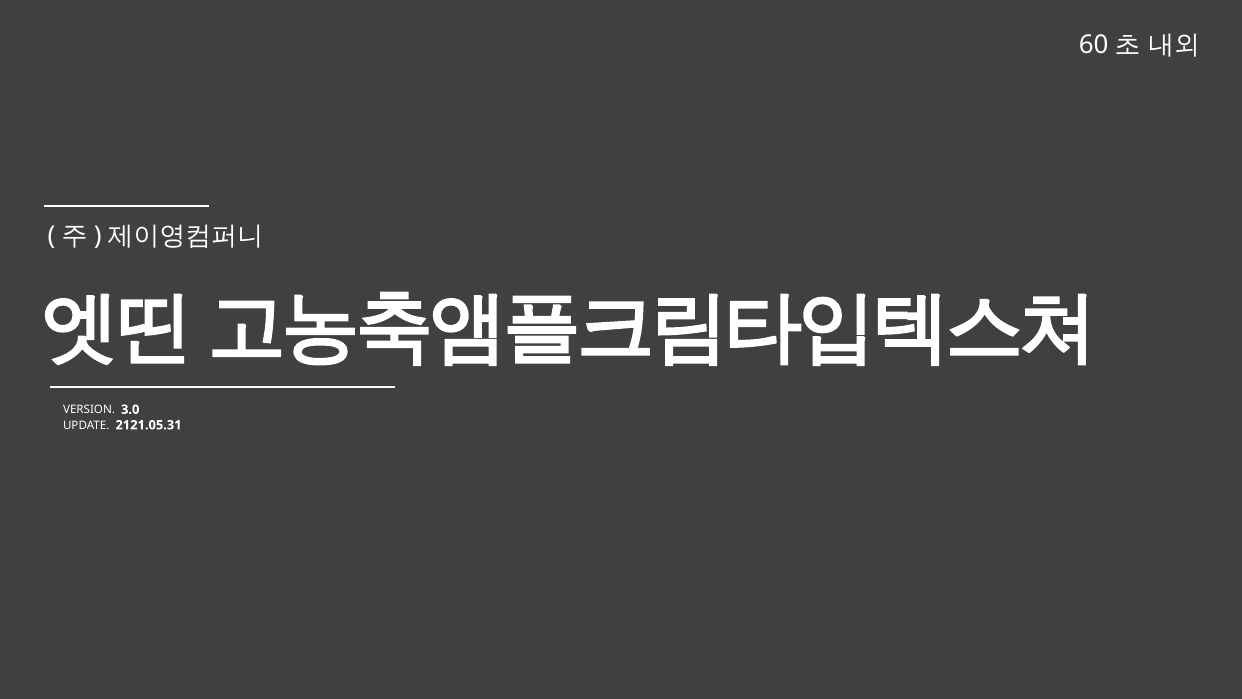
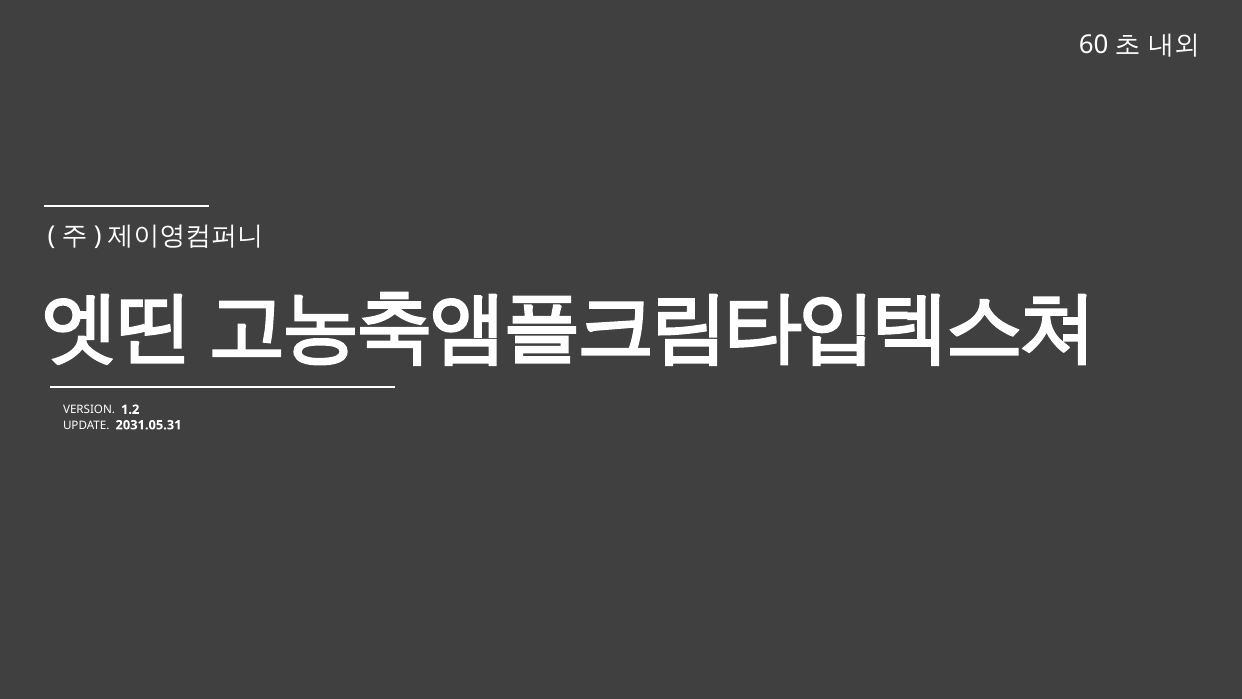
3.0: 3.0 -> 1.2 (130, 409)
2121.05.31: 2121.05.31 -> 2031.05.31 (149, 425)
